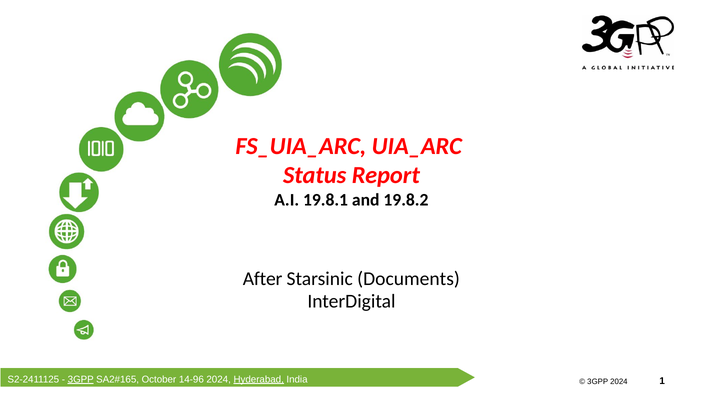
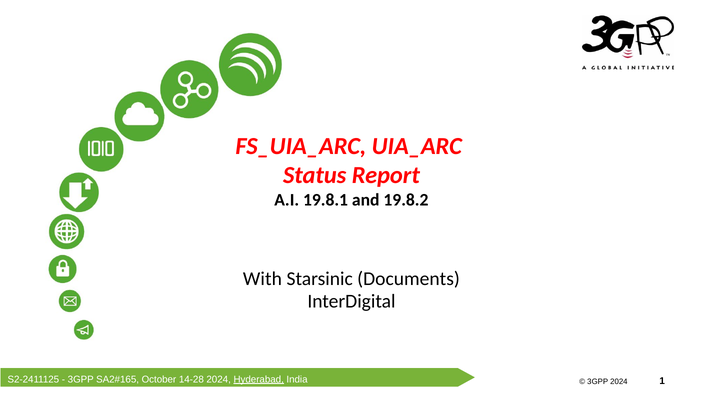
After: After -> With (262, 278)
3GPP underline: present -> none (81, 379)
14-96: 14-96 -> 14-28 (191, 379)
